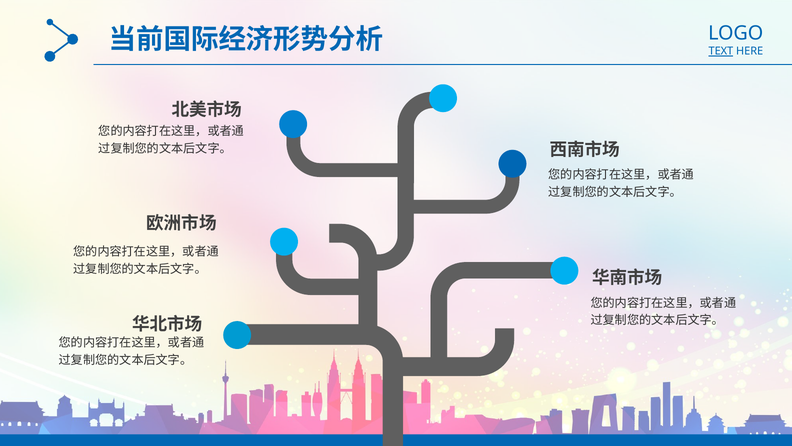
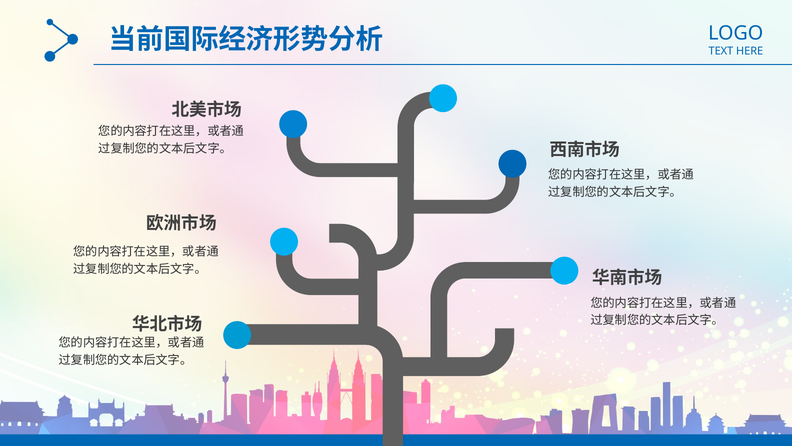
TEXT underline: present -> none (721, 51)
